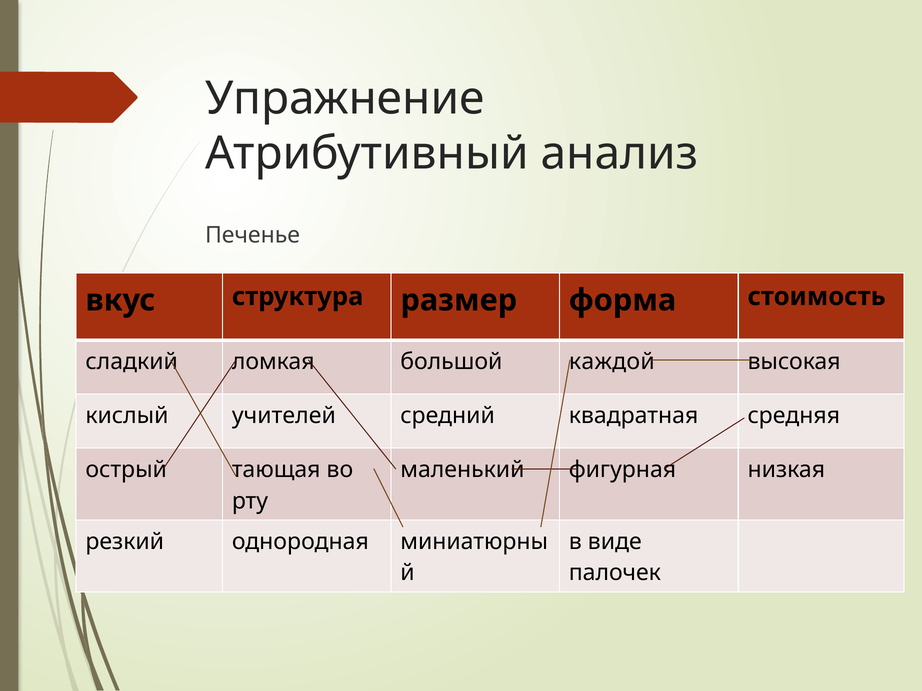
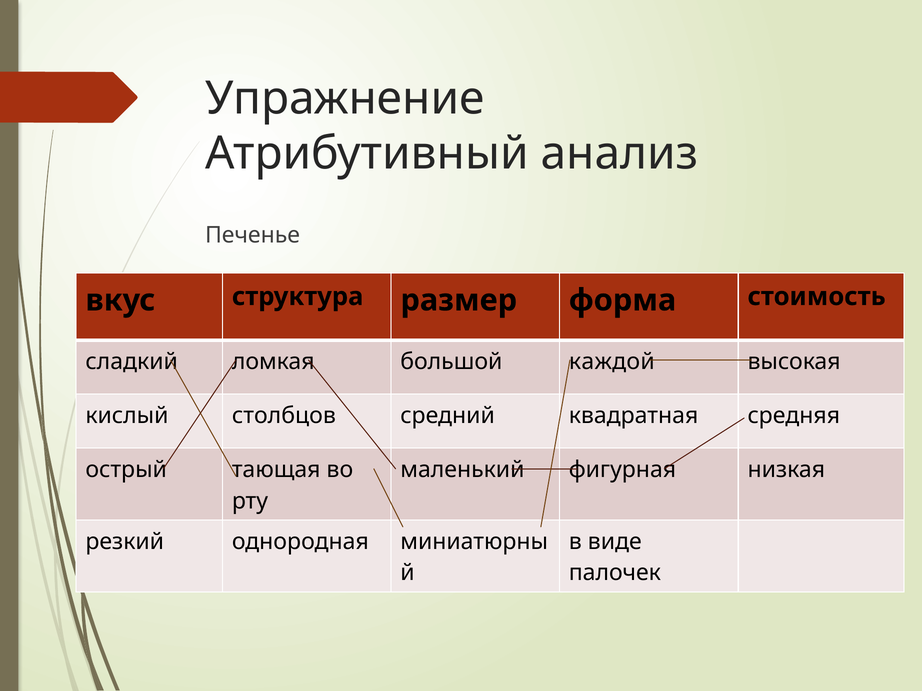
учителей: учителей -> столбцов (284, 416)
